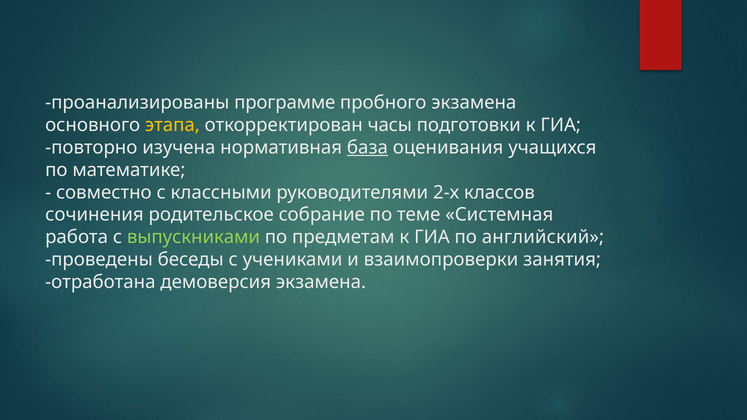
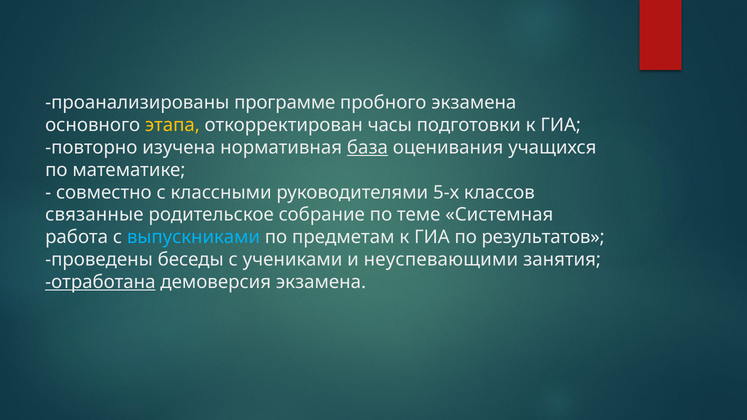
2-х: 2-х -> 5-х (446, 192)
сочинения: сочинения -> связанные (94, 215)
выпускниками colour: light green -> light blue (193, 237)
английский: английский -> результатов (543, 237)
взаимопроверки: взаимопроверки -> неуспевающими (441, 260)
отработана underline: none -> present (100, 282)
